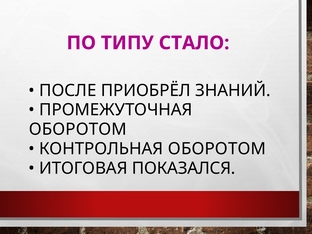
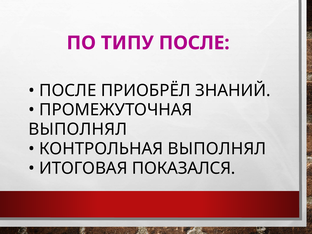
ТИПУ СТАЛО: СТАЛО -> ПОСЛЕ (194, 43)
ОБОРОТОМ: ОБОРОТОМ -> ВЫПОЛНЯЛ (78, 129)
КОНТРОЛЬНАЯ ОБОРОТОМ: ОБОРОТОМ -> ВЫПОЛНЯЛ (217, 149)
